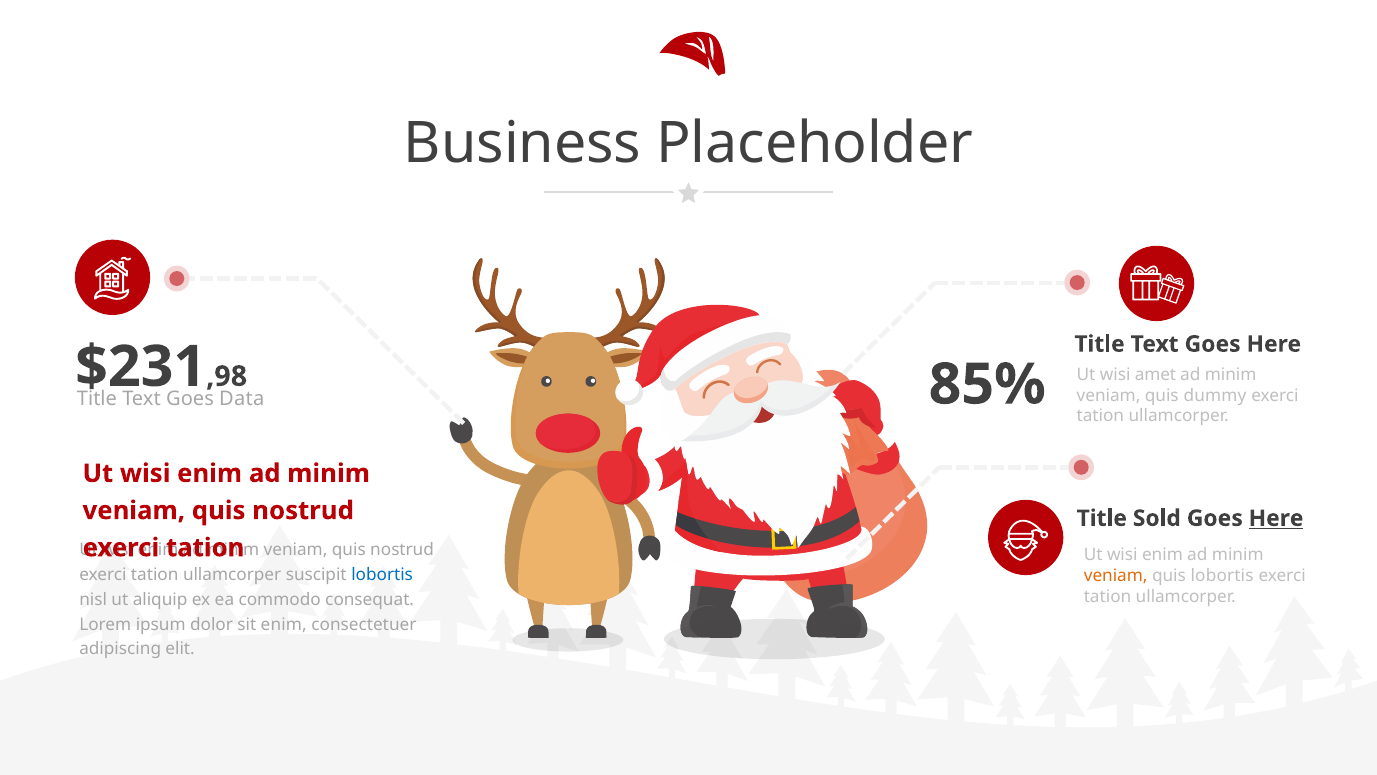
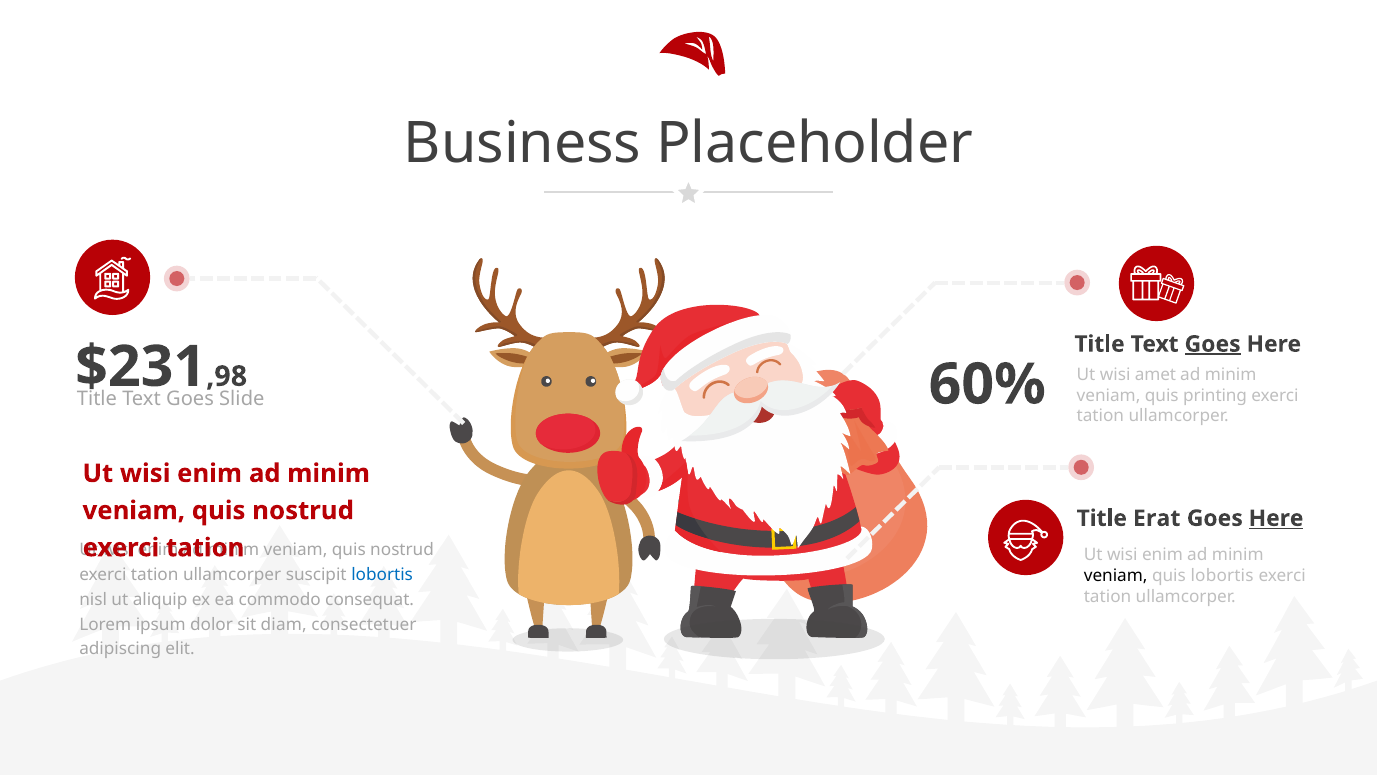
Goes underline: none -> present (1213, 344)
85%: 85% -> 60% (987, 384)
dummy: dummy -> printing (1215, 395)
Data: Data -> Slide (242, 398)
Sold: Sold -> Erat (1157, 518)
veniam colour: orange -> black (1116, 576)
sit enim: enim -> diam (284, 624)
